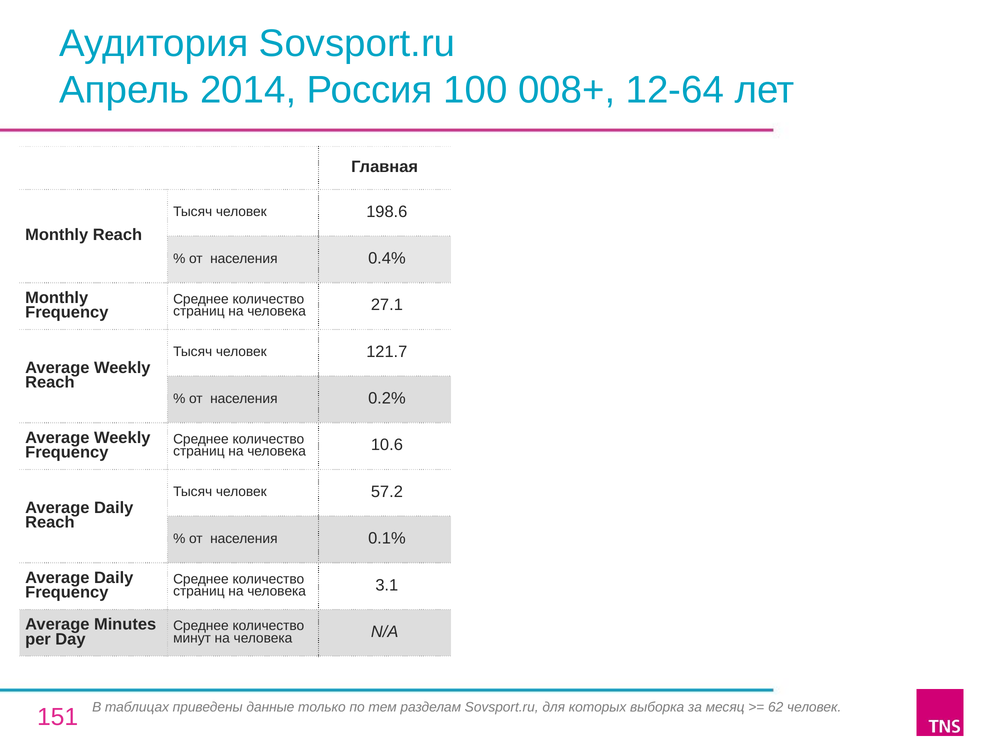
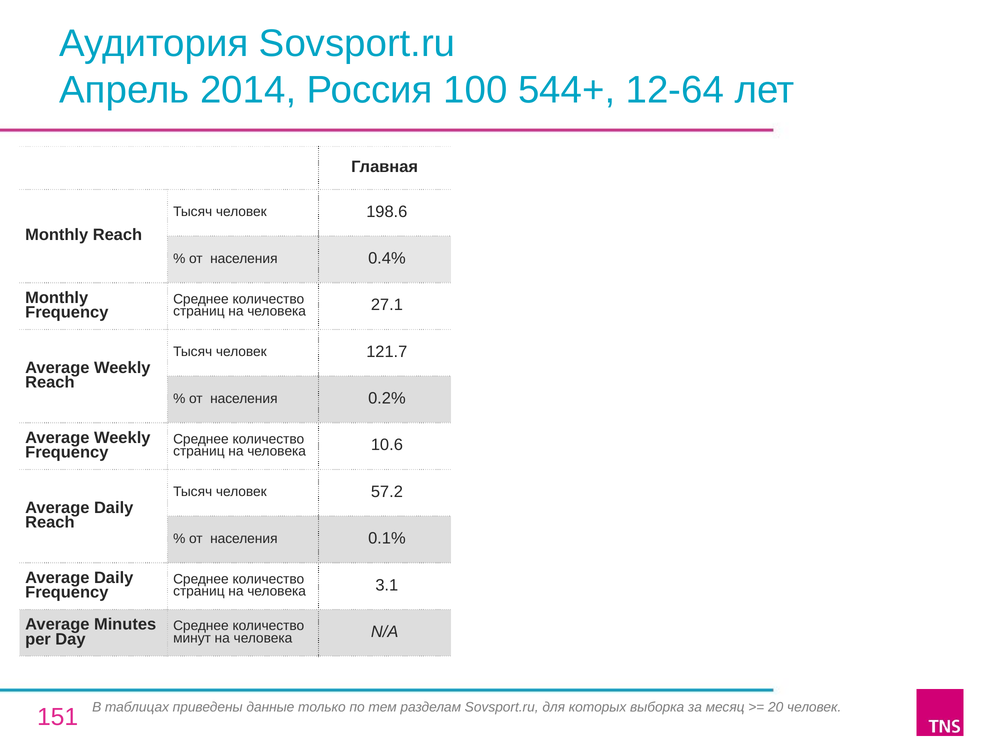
008+: 008+ -> 544+ (567, 90)
62: 62 -> 20 (776, 708)
